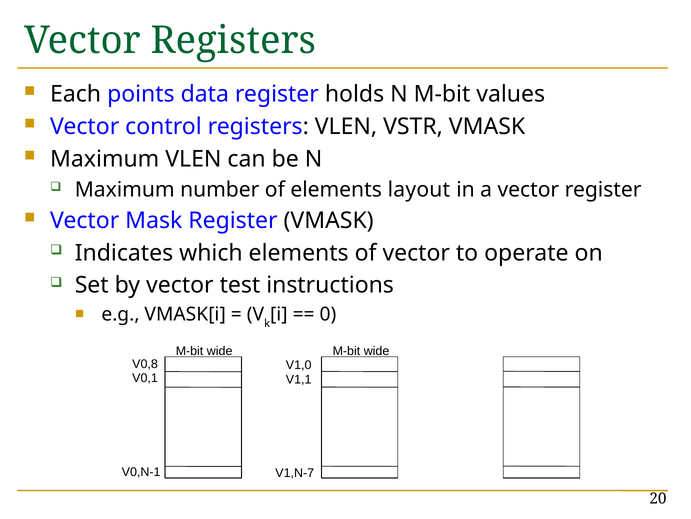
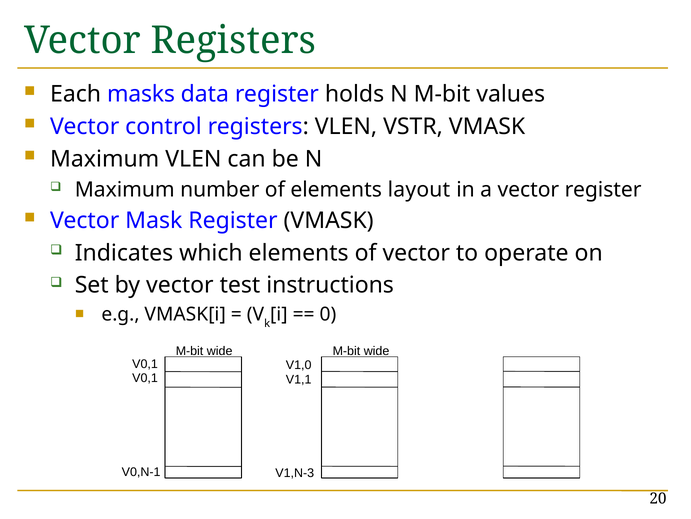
points: points -> masks (141, 94)
V0,8: V0,8 -> V0,1 (145, 363)
V1,N-7: V1,N-7 -> V1,N-3 (295, 472)
